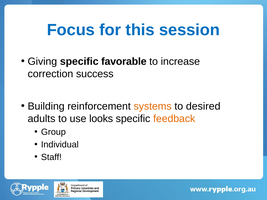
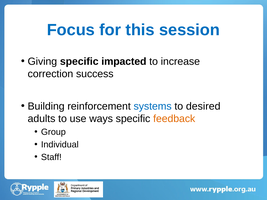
favorable: favorable -> impacted (124, 62)
systems colour: orange -> blue (153, 106)
looks: looks -> ways (101, 119)
